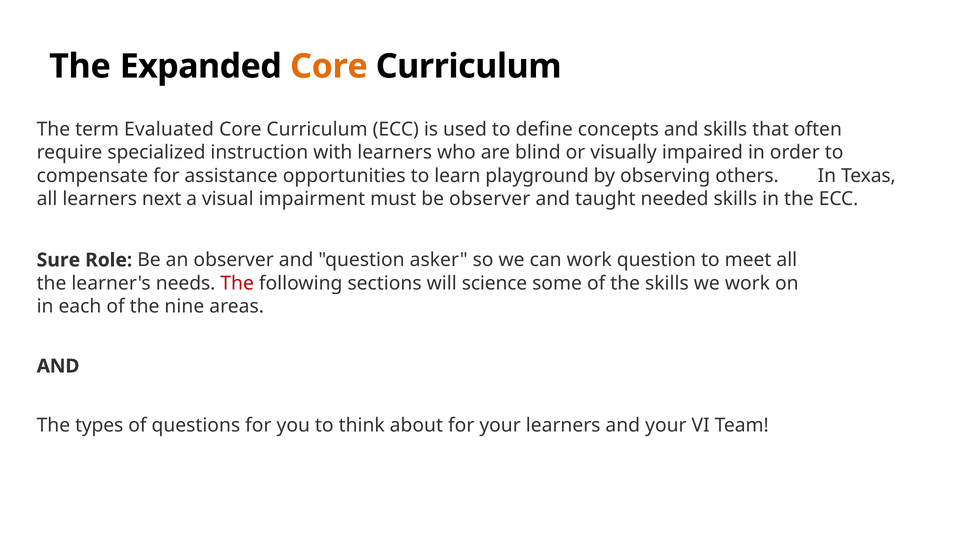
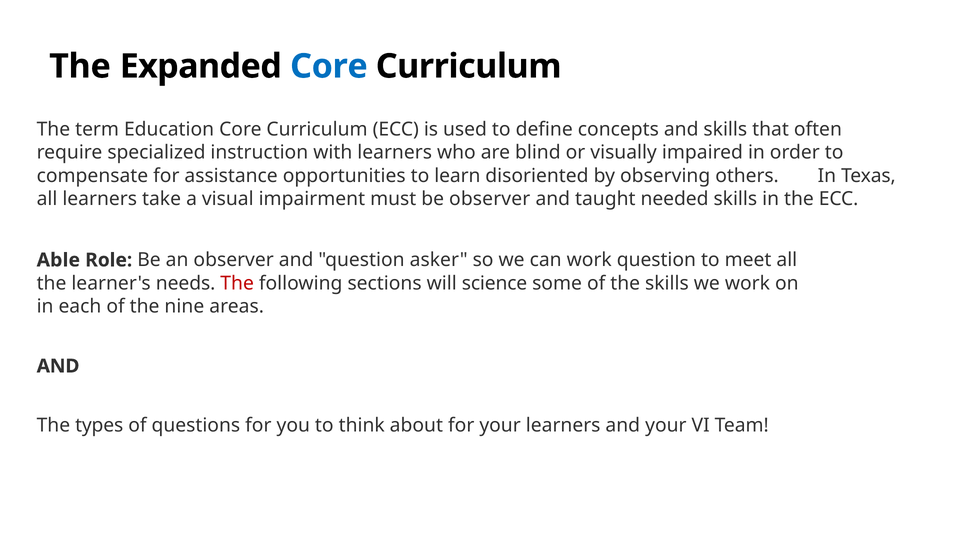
Core colour: orange -> blue (329, 66)
Evaluated: Evaluated -> Education (169, 129)
playground: playground -> disoriented (537, 176)
next: next -> take (162, 199)
Sure: Sure -> Able (58, 260)
